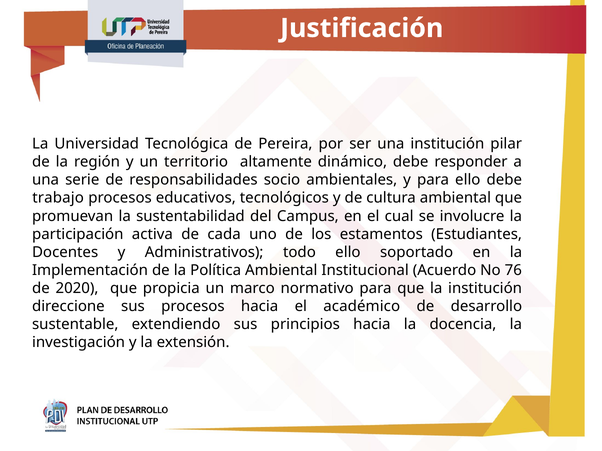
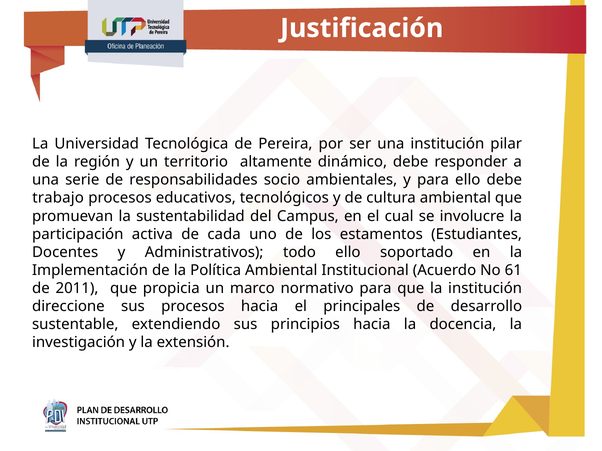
76: 76 -> 61 (513, 270)
2020: 2020 -> 2011 (77, 289)
académico: académico -> principales (362, 307)
